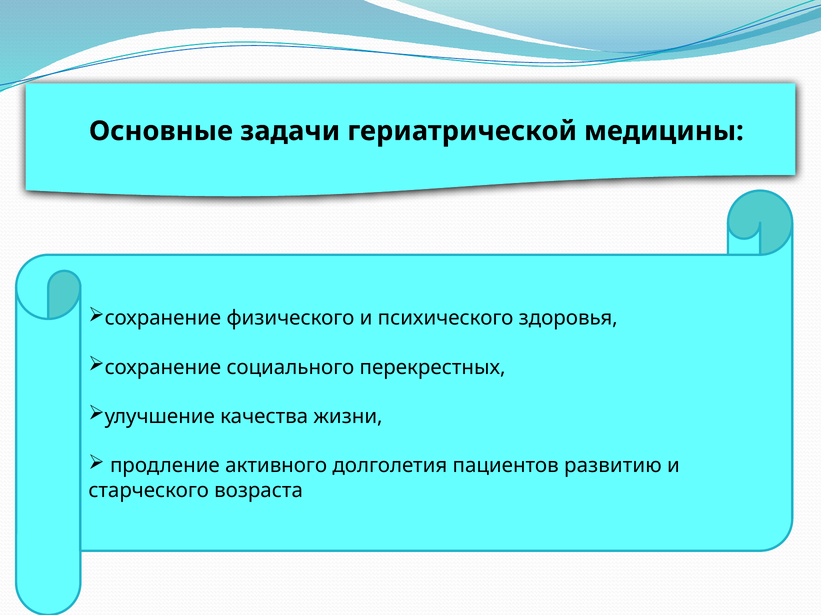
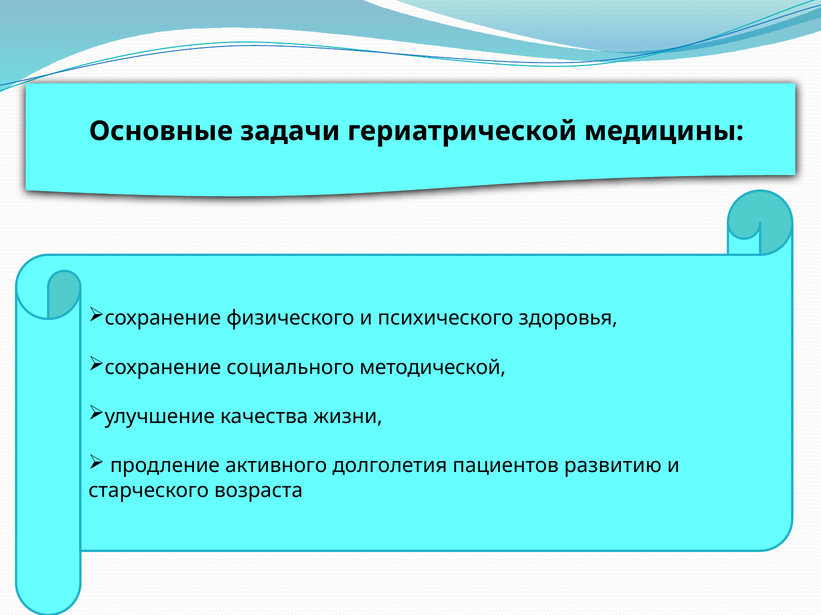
перекрестных: перекрестных -> методической (433, 368)
